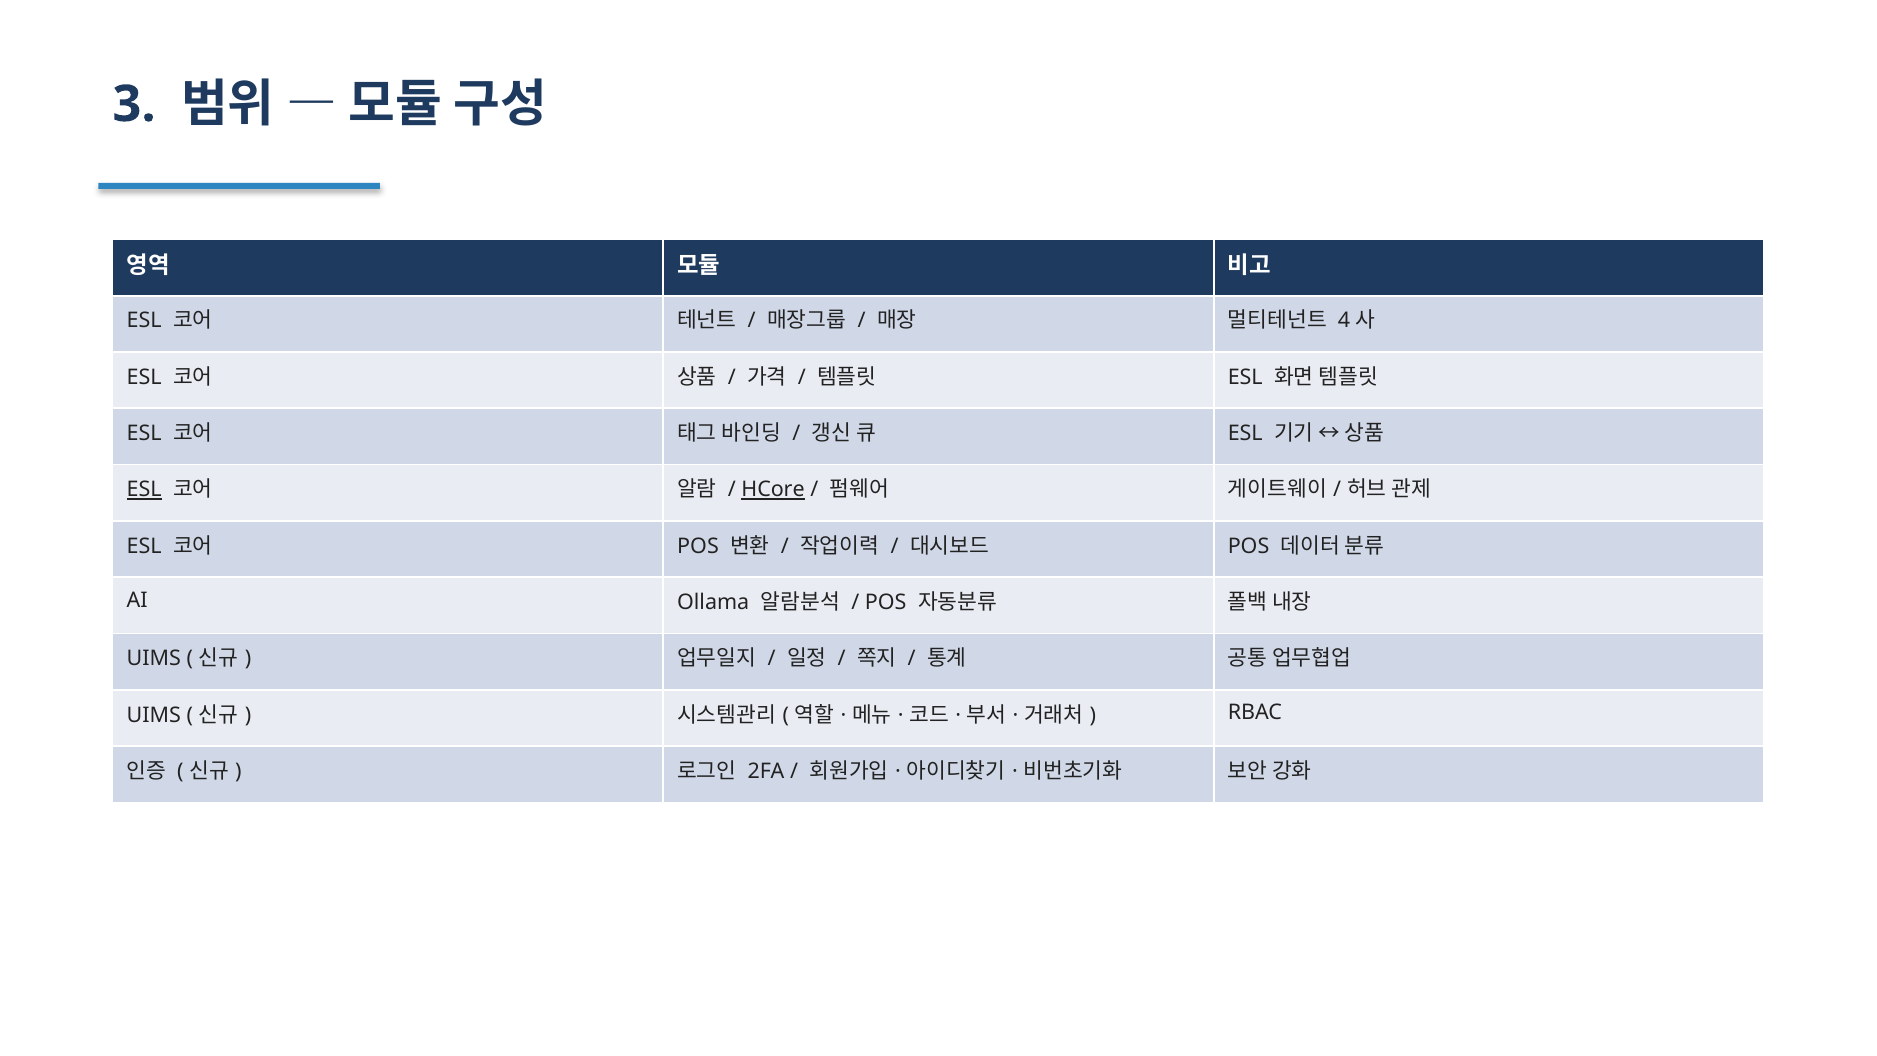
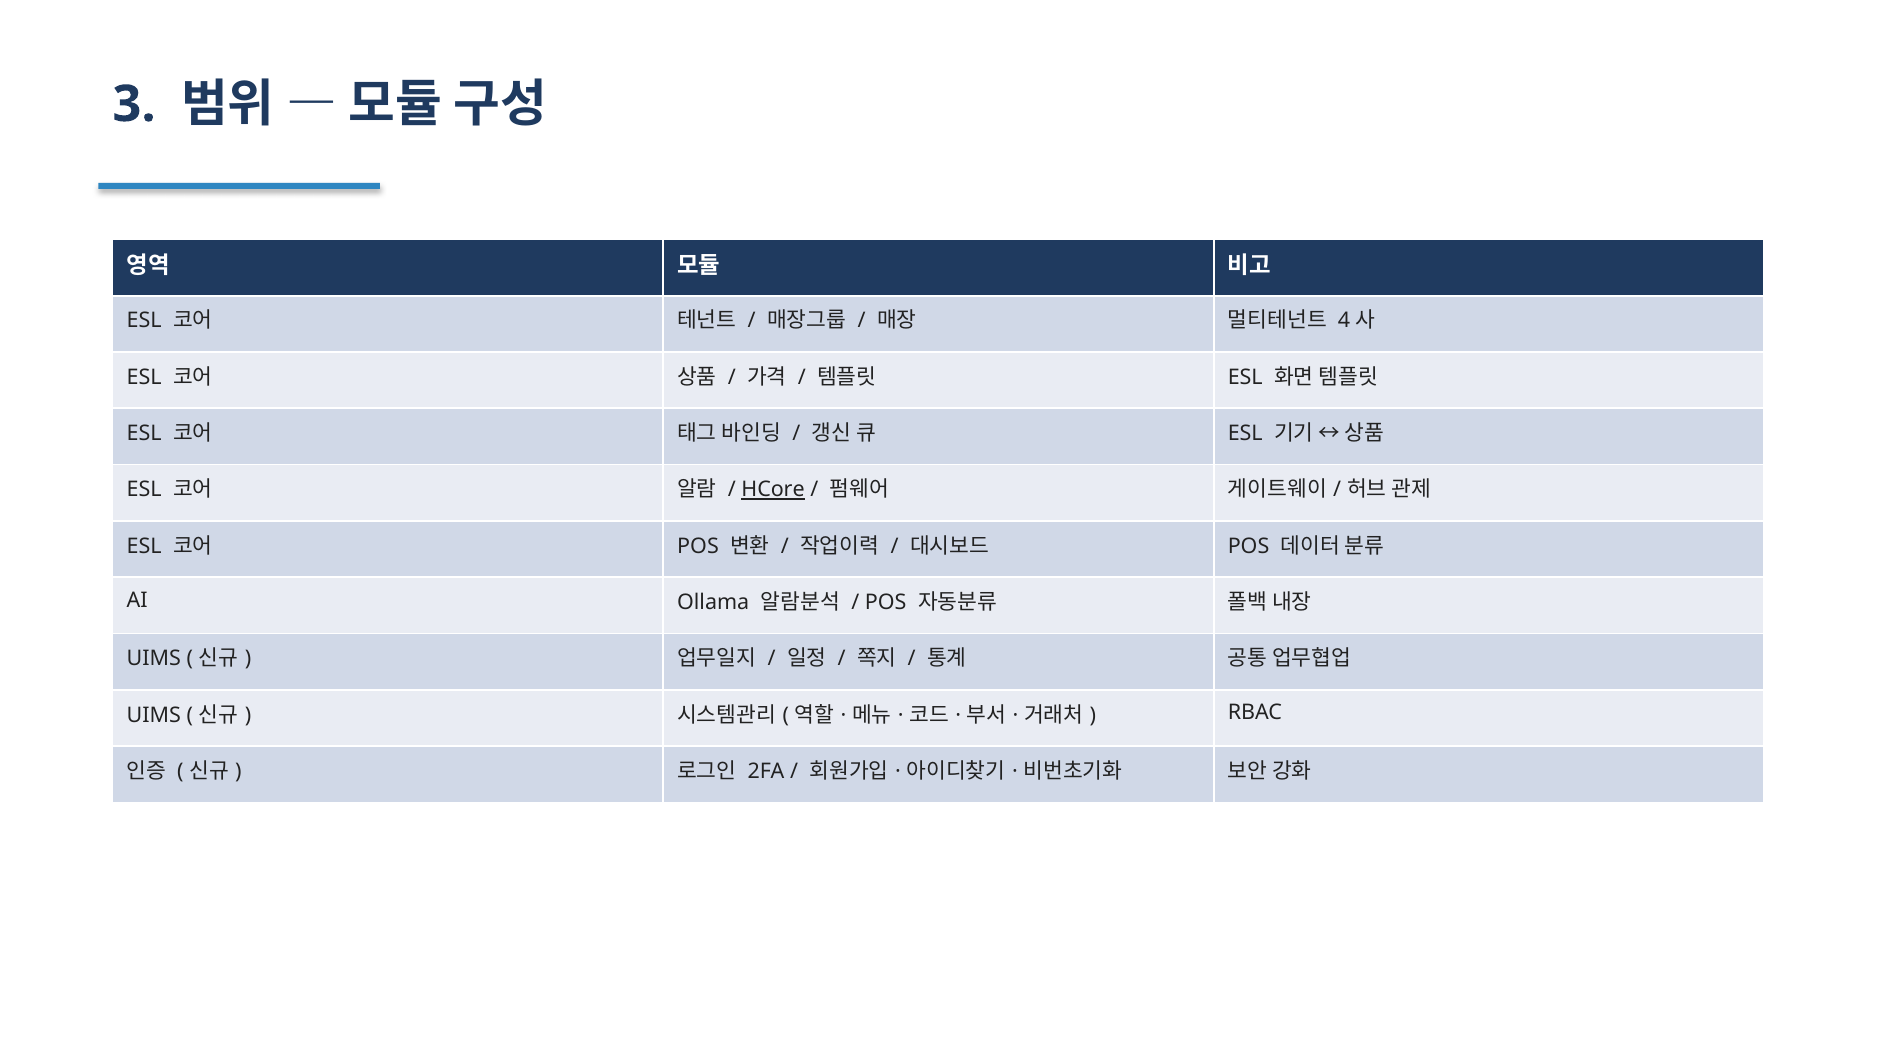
ESL underline: present -> none (144, 490)
